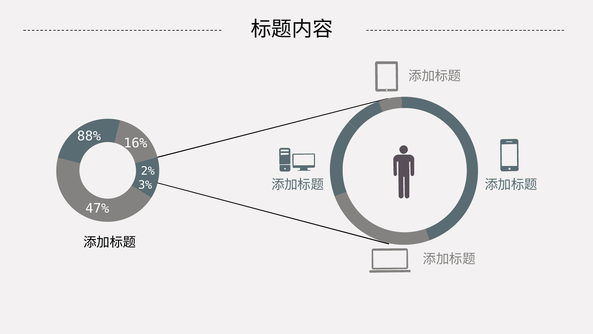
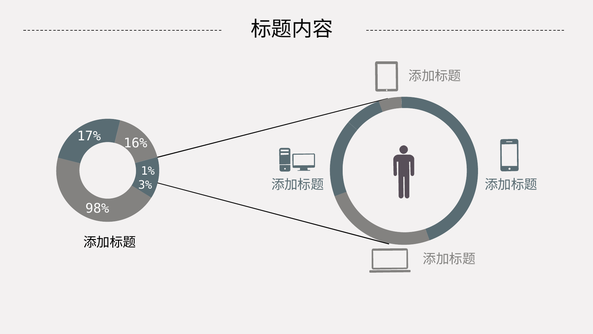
88%: 88% -> 17% (89, 136)
2%: 2% -> 1% (148, 171)
47%: 47% -> 98% (97, 208)
